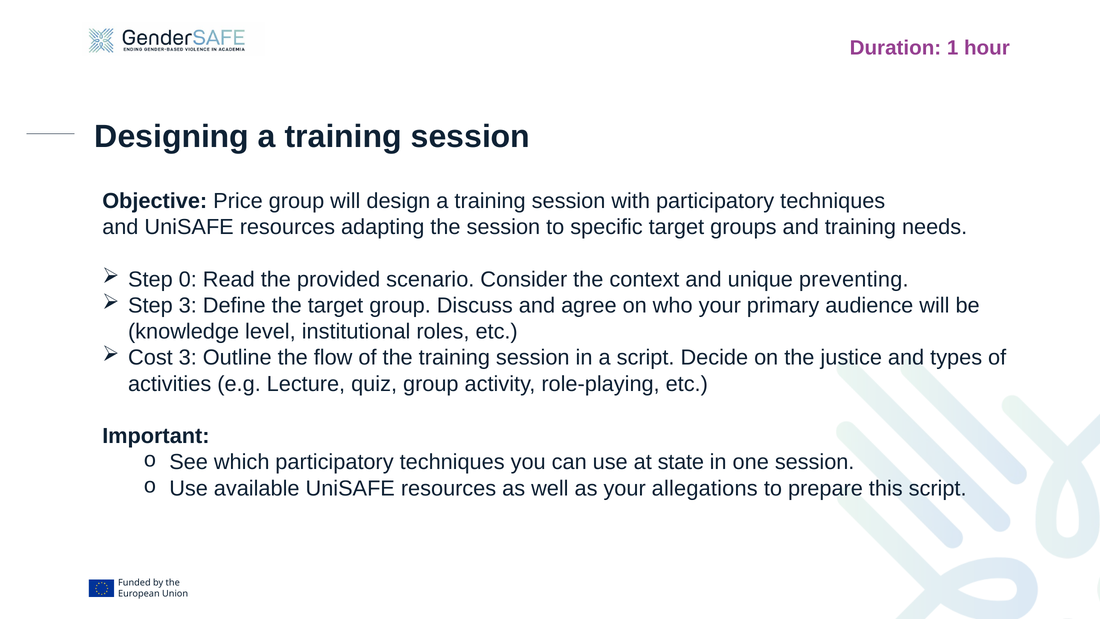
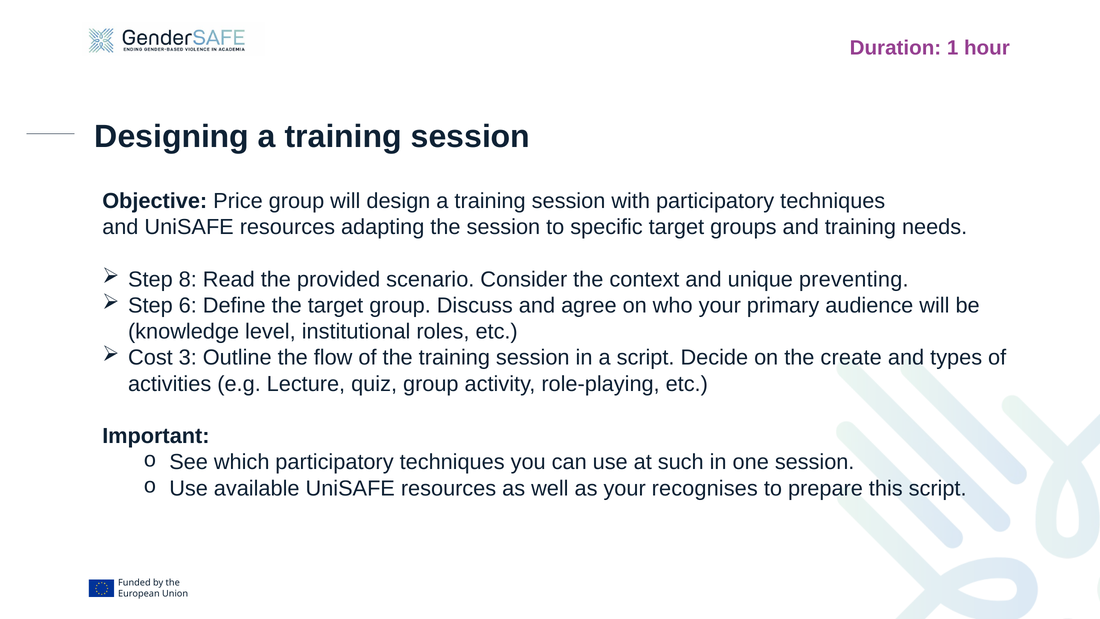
0: 0 -> 8 (188, 279)
Step 3: 3 -> 6 (188, 305)
justice: justice -> create (851, 358)
state: state -> such (681, 462)
allegations: allegations -> recognises (705, 488)
